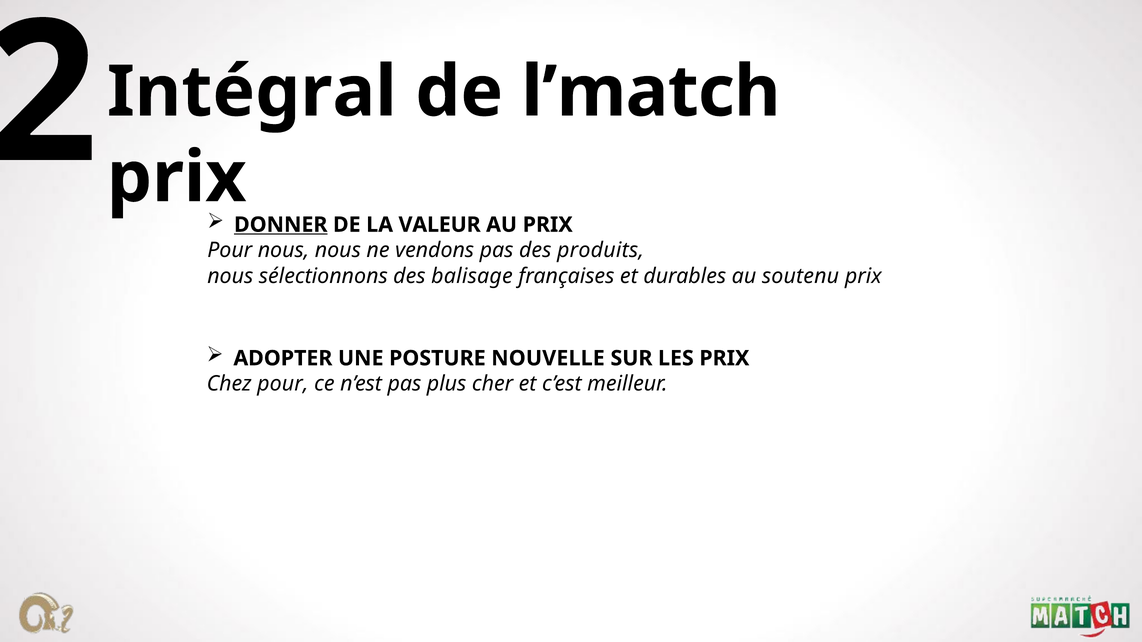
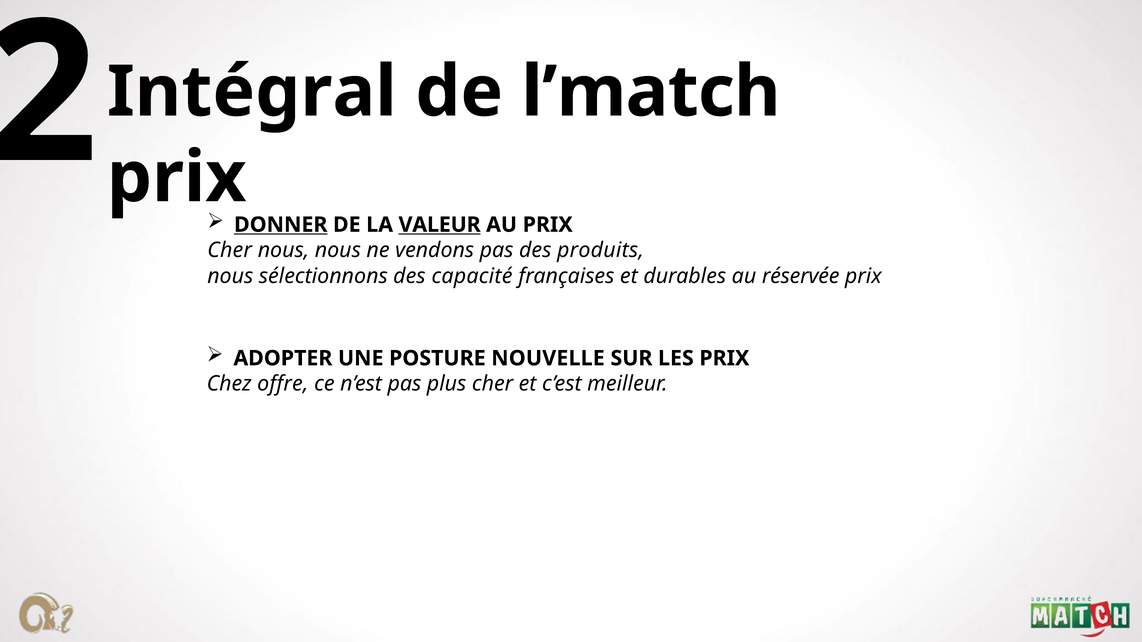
VALEUR underline: none -> present (440, 225)
Pour: Pour -> Cher (230, 251)
balisage: balisage -> capacité (472, 276)
soutenu: soutenu -> réservée (801, 276)
Chez pour: pour -> offre (283, 384)
